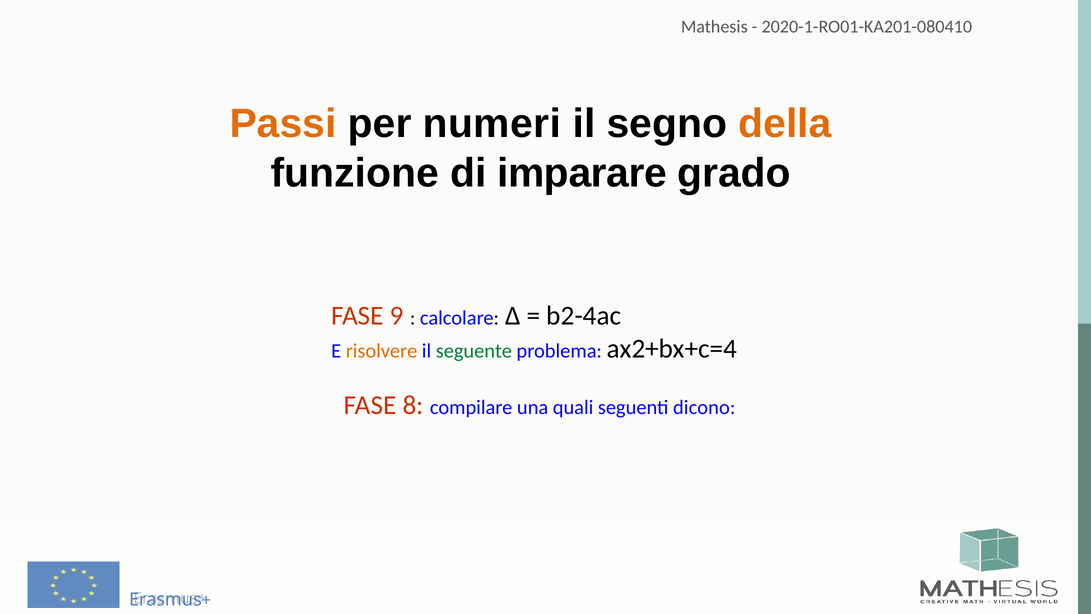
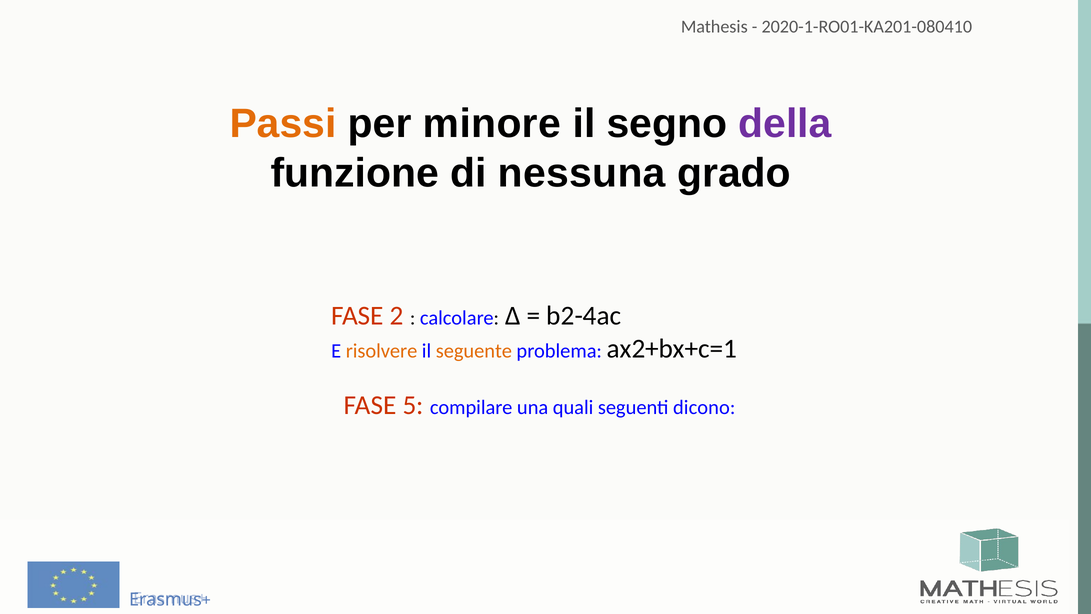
numeri: numeri -> minore (492, 124)
della colour: orange -> purple (785, 124)
imparare: imparare -> nessuna (582, 173)
9: 9 -> 2 (397, 316)
seguente colour: green -> orange (474, 351)
ax2+bx+c=4: ax2+bx+c=4 -> ax2+bx+c=1 (672, 348)
8: 8 -> 5 (413, 405)
